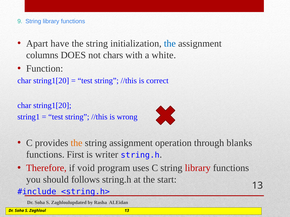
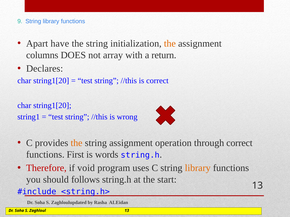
the colour: blue -> orange (170, 44)
chars: chars -> array (113, 55)
white: white -> return (164, 55)
Function: Function -> Declares (45, 69)
through blanks: blanks -> correct (239, 143)
writer: writer -> words (107, 155)
library colour: red -> orange (198, 168)
